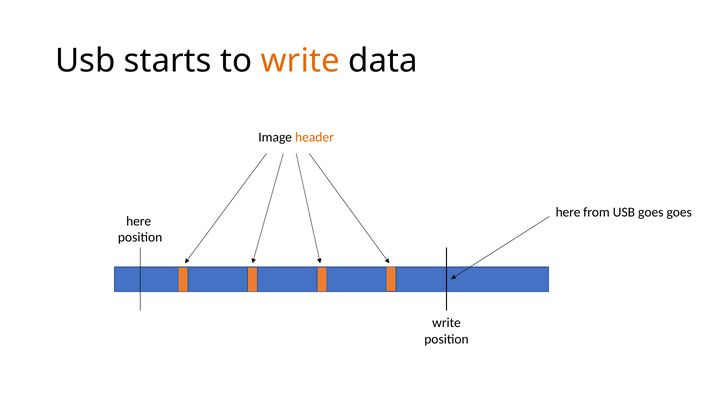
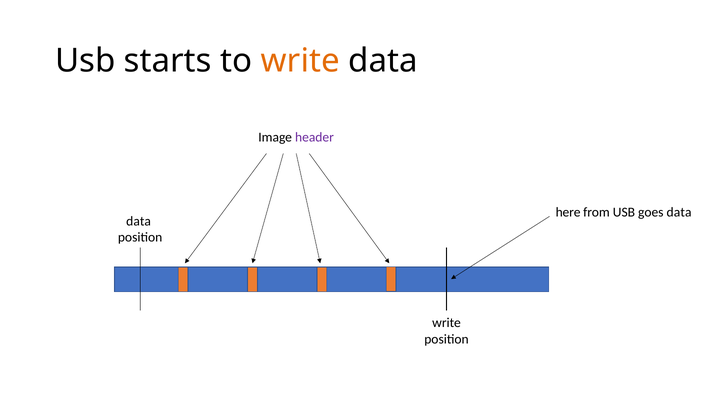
header colour: orange -> purple (314, 137)
goes goes: goes -> data (679, 212)
here: here -> data (139, 221)
